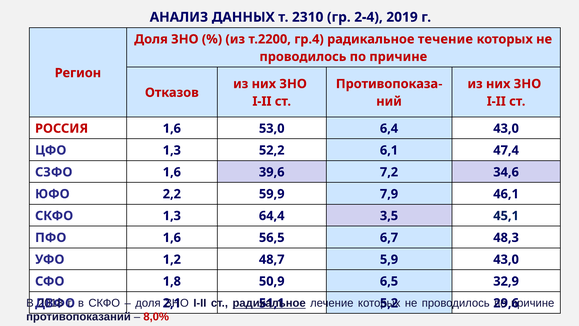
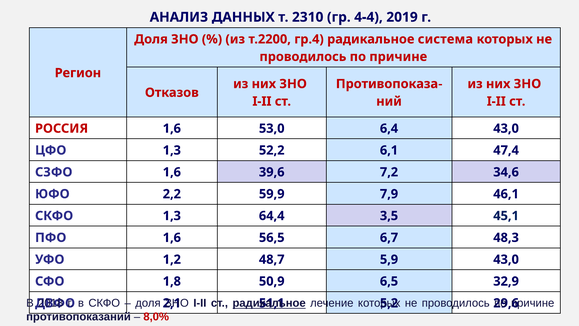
2-4: 2-4 -> 4-4 (369, 17)
течение: течение -> система (445, 39)
